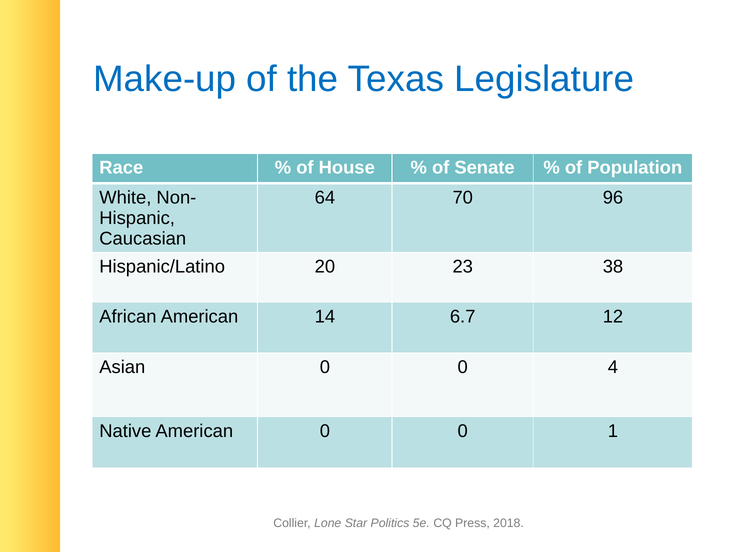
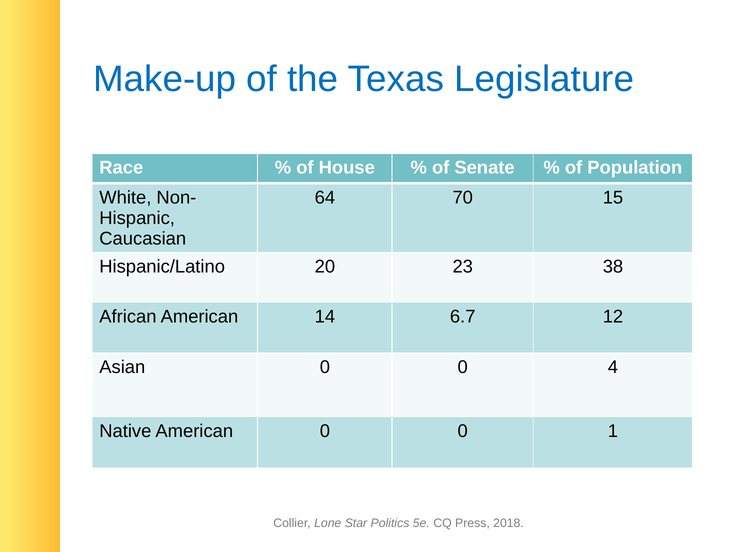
96: 96 -> 15 (613, 197)
